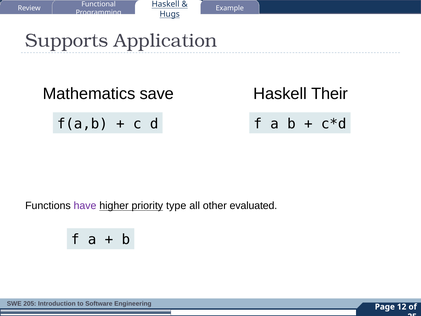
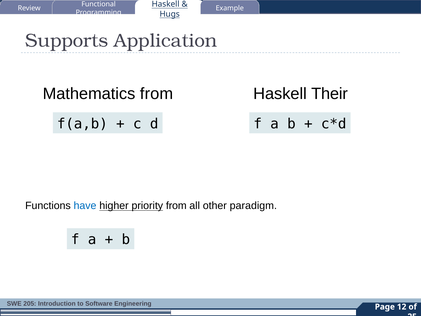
Mathematics save: save -> from (157, 94)
have colour: purple -> blue (85, 206)
priority type: type -> from (176, 206)
evaluated: evaluated -> paradigm (253, 206)
